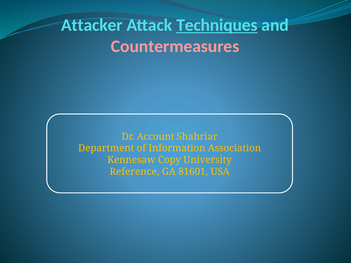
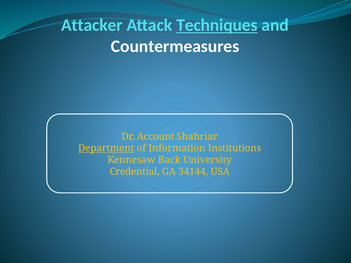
Countermeasures colour: pink -> white (175, 46)
Department underline: none -> present (106, 148)
Association: Association -> Institutions (235, 148)
Copy: Copy -> Back (169, 160)
Reference: Reference -> Credential (135, 172)
81601: 81601 -> 34144 (193, 172)
